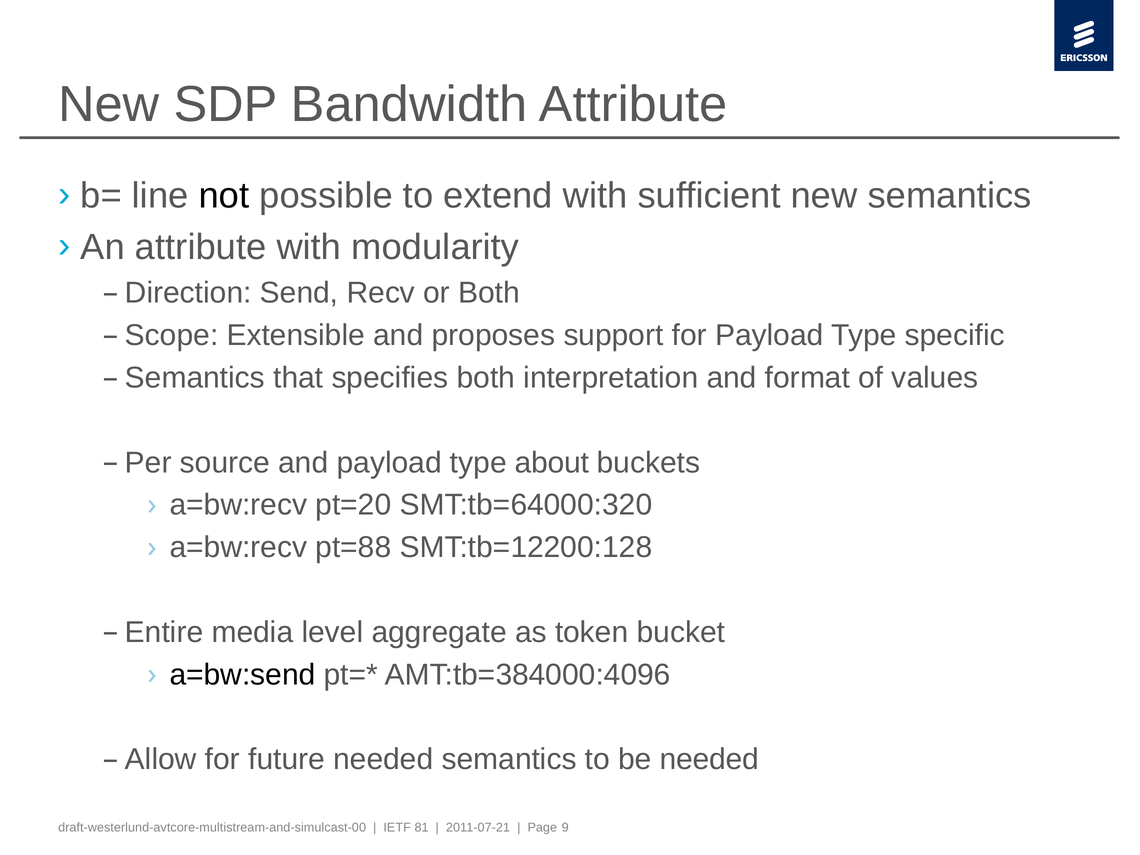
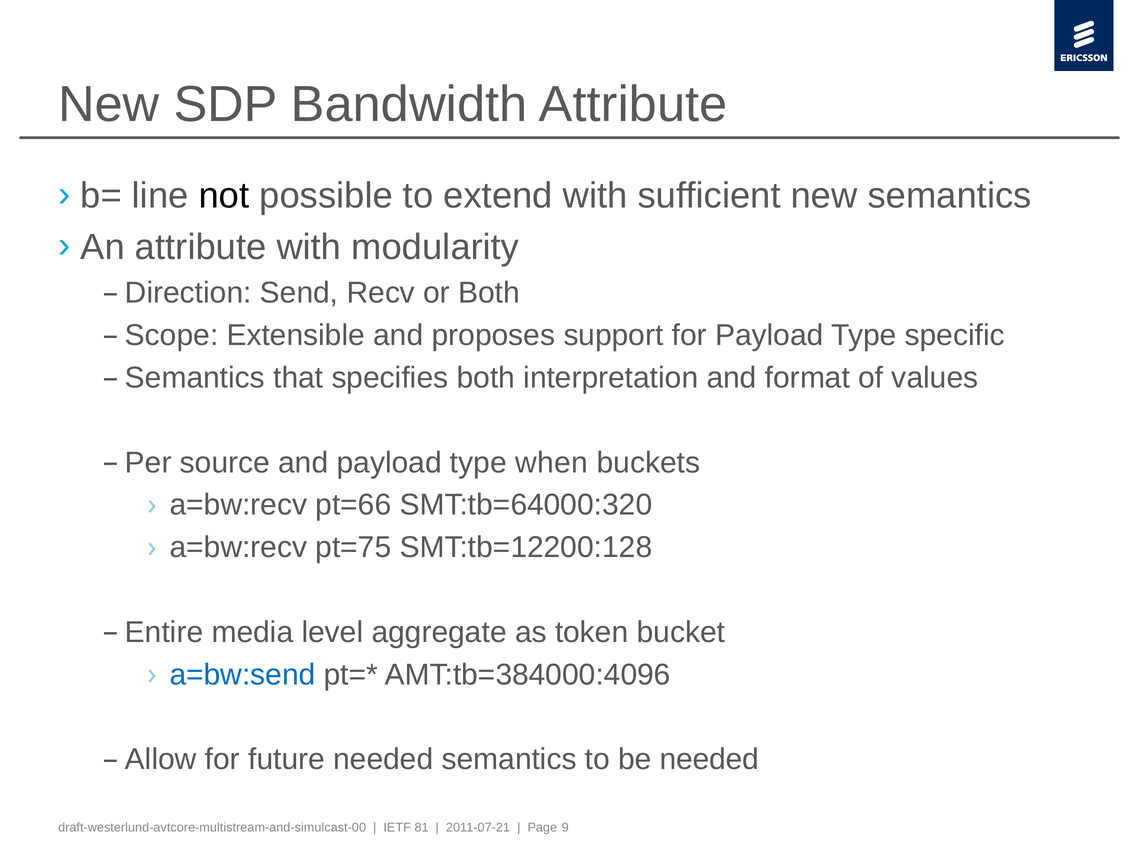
about: about -> when (552, 463)
pt=20: pt=20 -> pt=66 (353, 505)
pt=88: pt=88 -> pt=75 (353, 547)
a=bw:send colour: black -> blue (243, 675)
